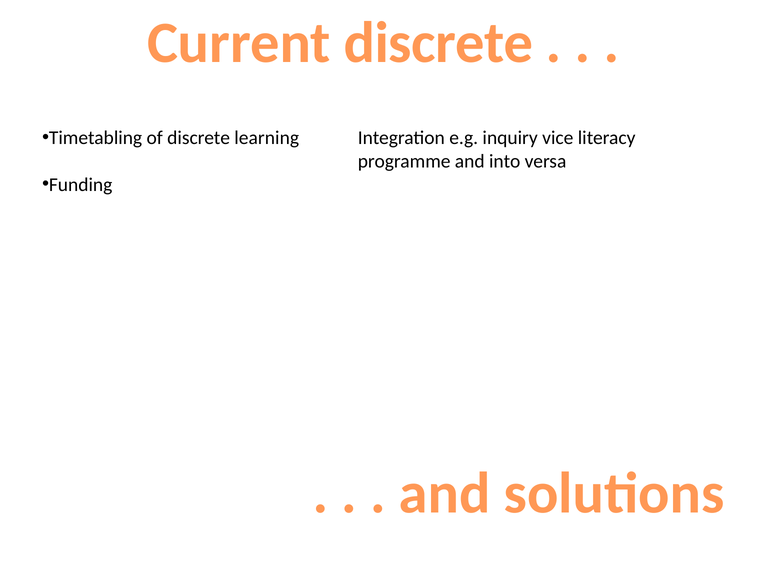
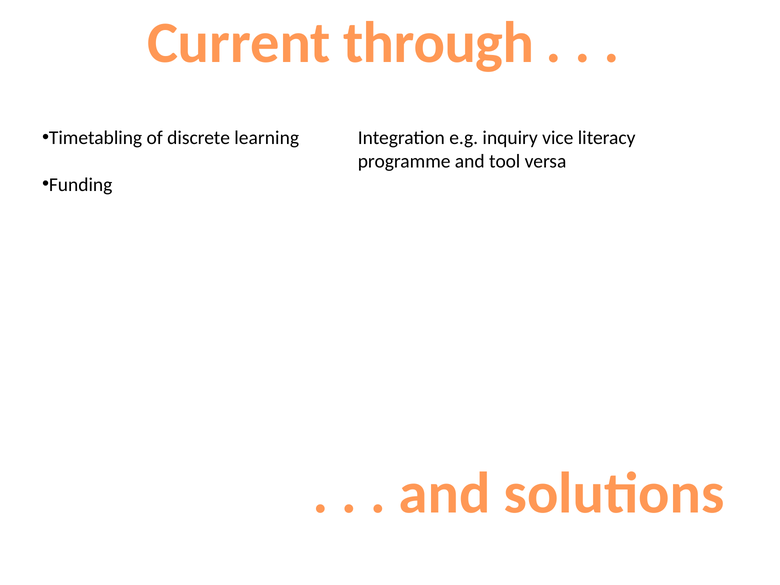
Current discrete: discrete -> through (439, 43)
into: into -> tool (505, 161)
